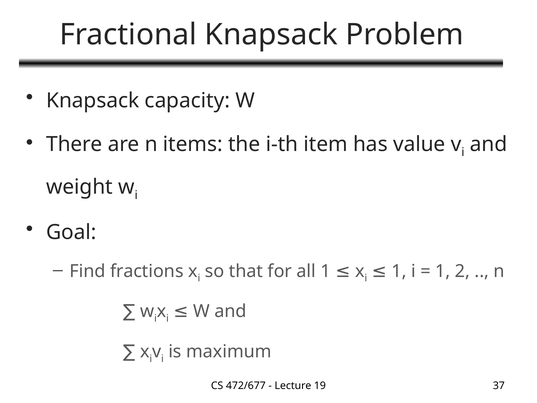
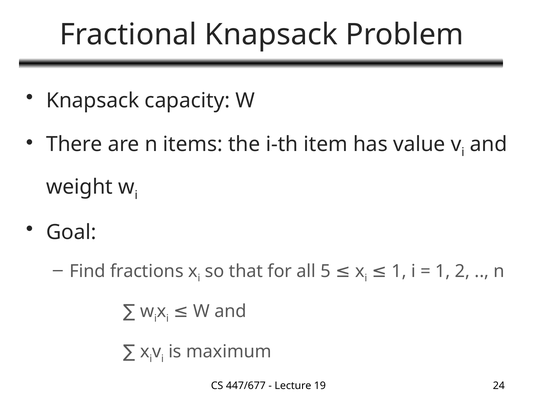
all 1: 1 -> 5 (326, 271)
472/677: 472/677 -> 447/677 (246, 385)
37: 37 -> 24 (499, 385)
